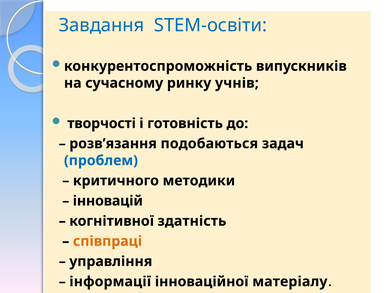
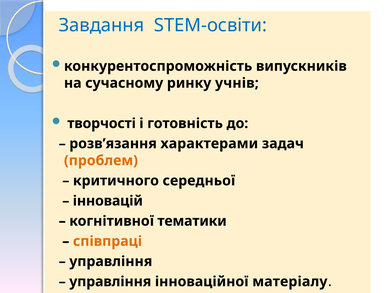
подобаються: подобаються -> характерами (209, 143)
проблем colour: blue -> orange (101, 160)
методики: методики -> середньої (199, 180)
здатність: здатність -> тематики (192, 221)
інформації: інформації -> управління (110, 281)
